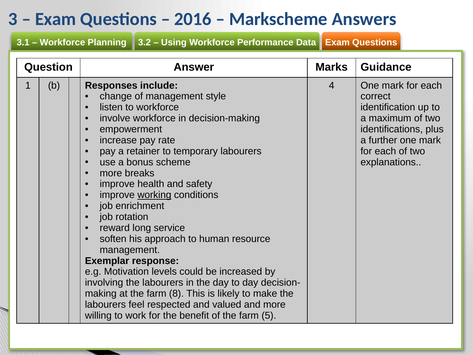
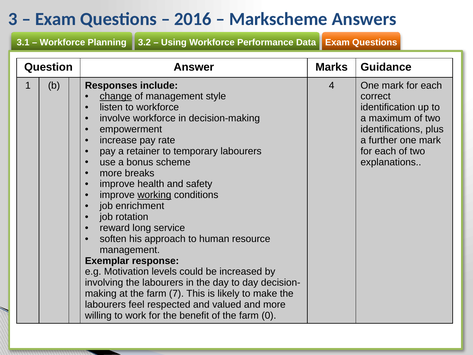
change underline: none -> present (116, 96)
8: 8 -> 7 (176, 293)
5: 5 -> 0 (269, 315)
